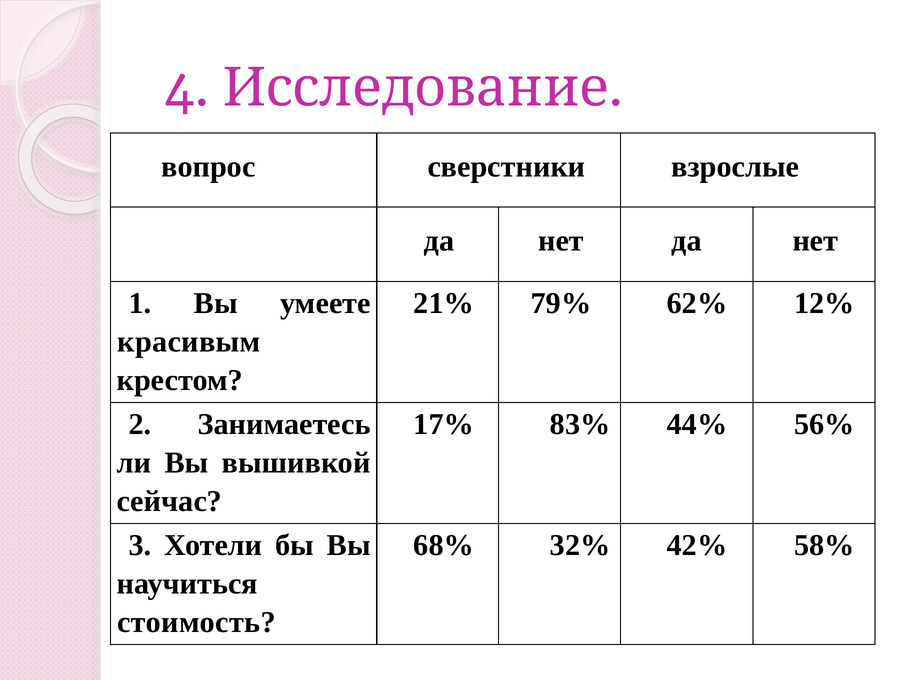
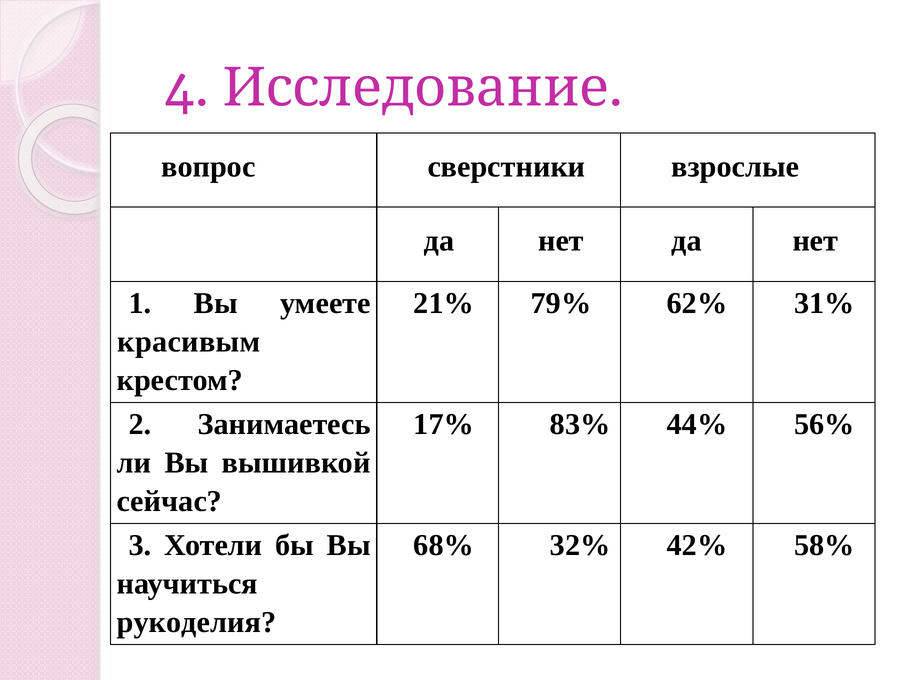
12%: 12% -> 31% (824, 303)
стоимость: стоимость -> рукоделия (196, 622)
